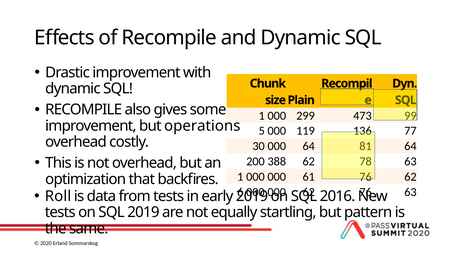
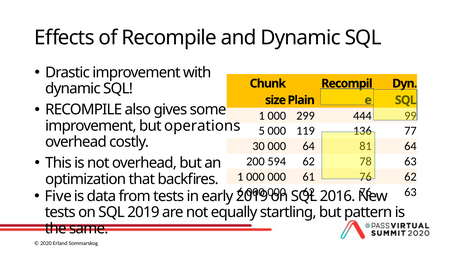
473: 473 -> 444 (362, 116)
388: 388 -> 594 (277, 162)
Roll: Roll -> Five (58, 196)
